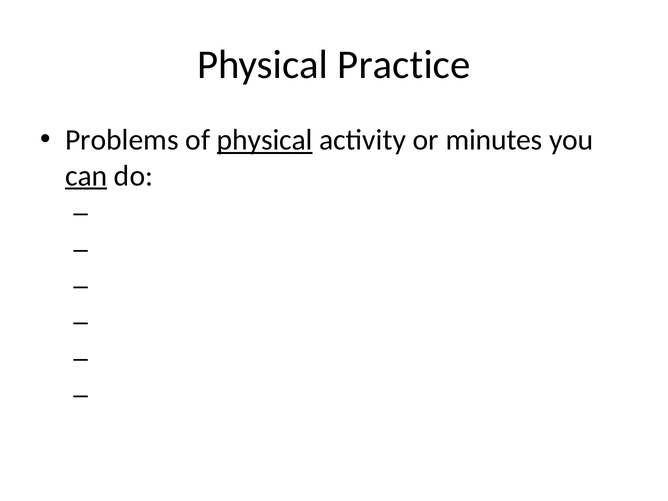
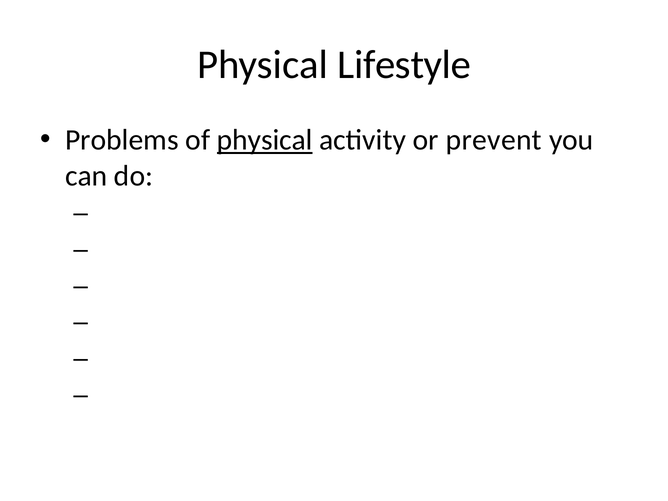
Practice: Practice -> Lifestyle (404, 65)
minutes: minutes -> prevent (494, 140)
can underline: present -> none (86, 176)
